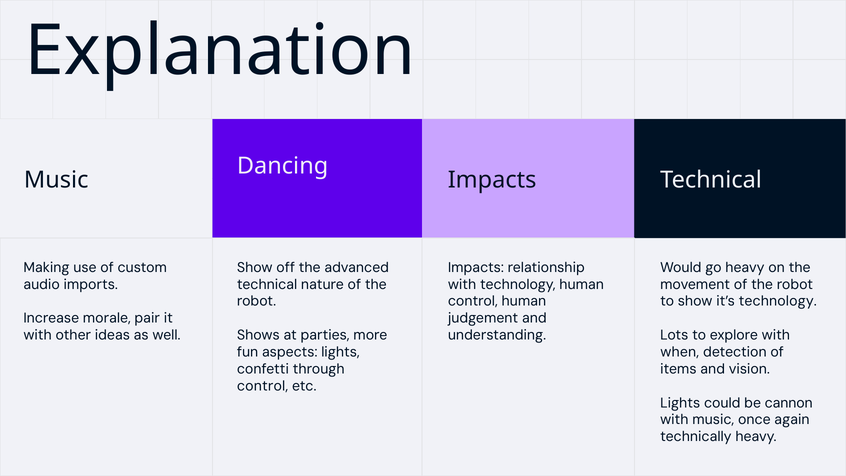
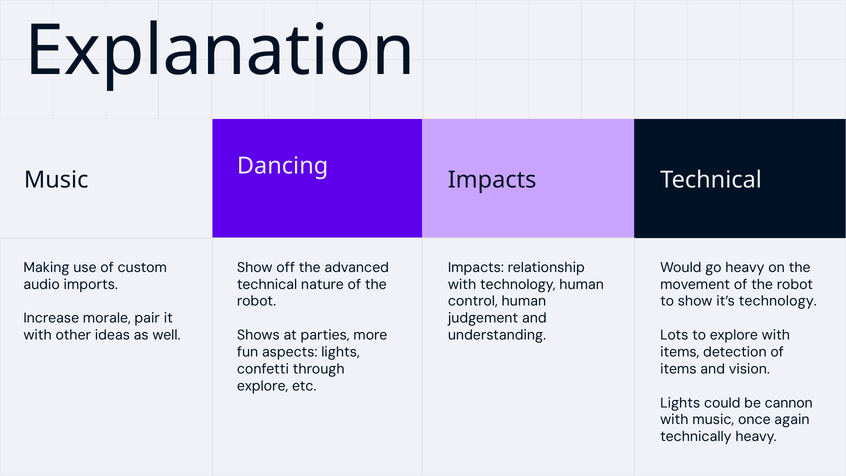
when: when -> items (680, 352)
control: control -> explore (263, 386)
